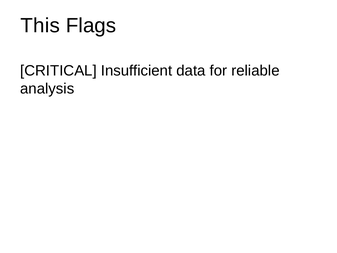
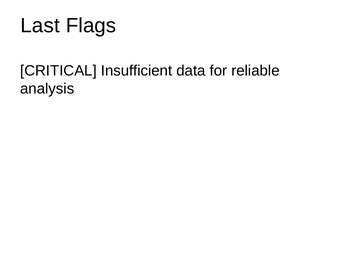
This: This -> Last (40, 26)
